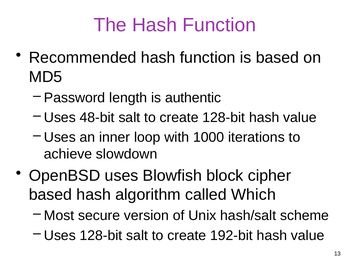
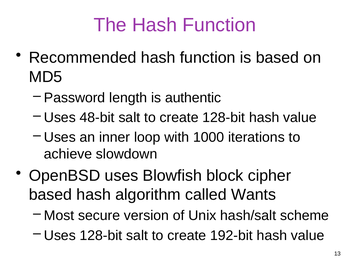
Which: Which -> Wants (254, 195)
